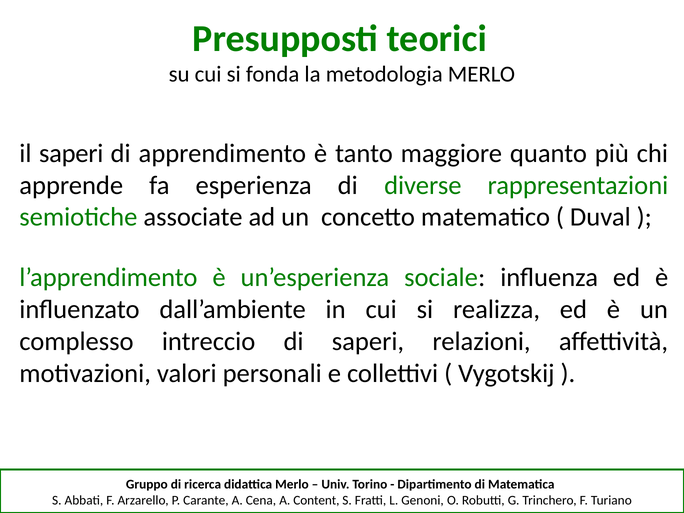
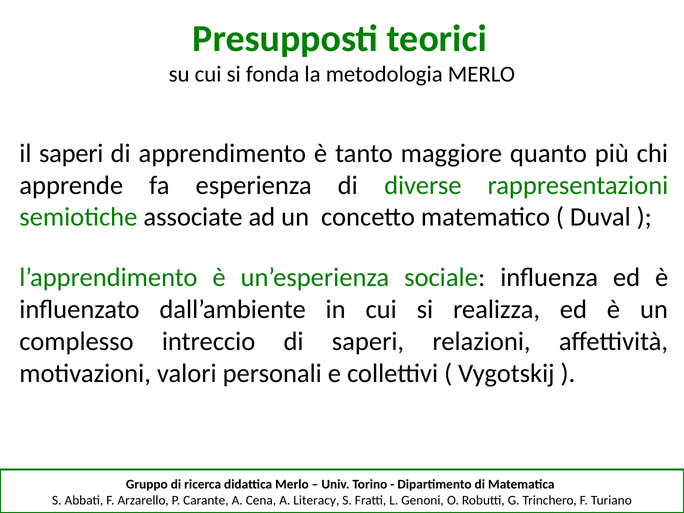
Content: Content -> Literacy (316, 500)
